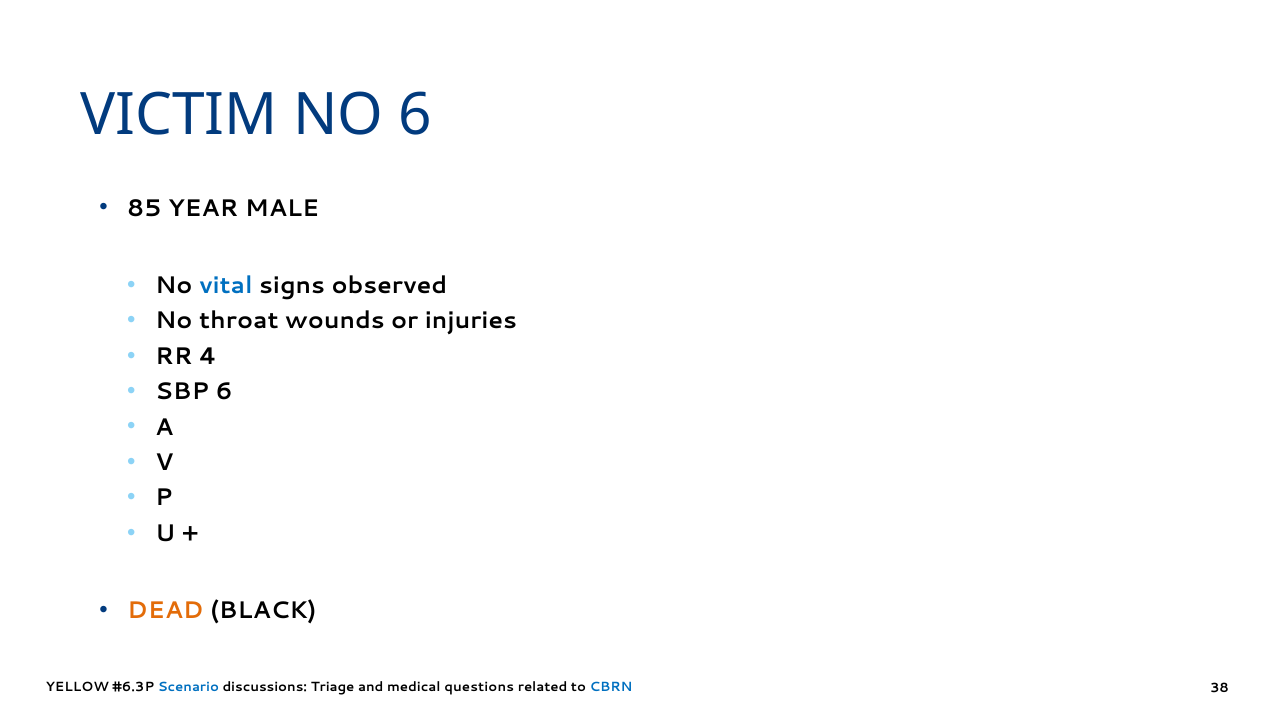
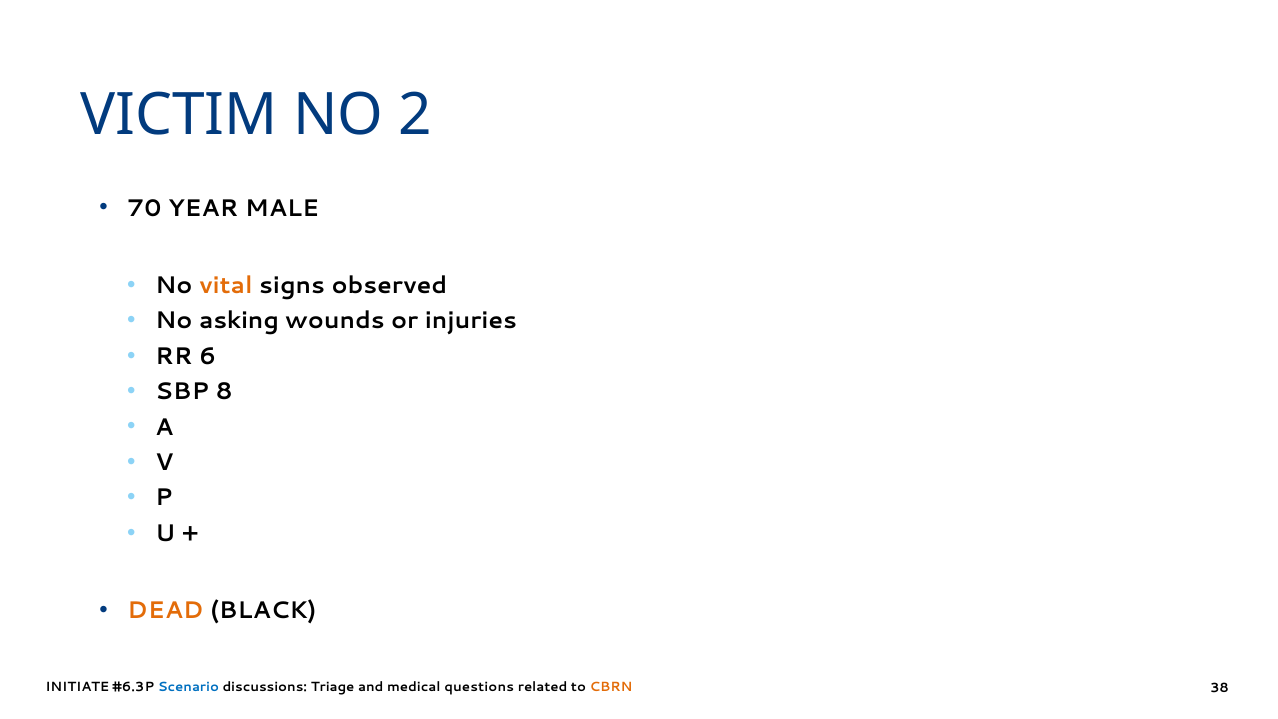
NO 6: 6 -> 2 (415, 115)
85: 85 -> 70 (144, 208)
vital colour: blue -> orange (226, 286)
throat: throat -> asking (239, 321)
4: 4 -> 6 (208, 356)
SBP 6: 6 -> 8 (224, 392)
YELLOW: YELLOW -> INITIATE (77, 687)
CBRN colour: blue -> orange (611, 687)
